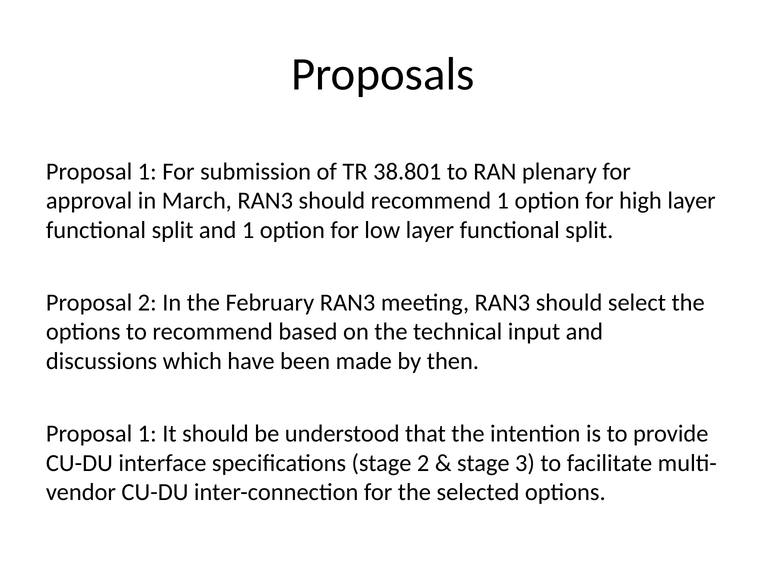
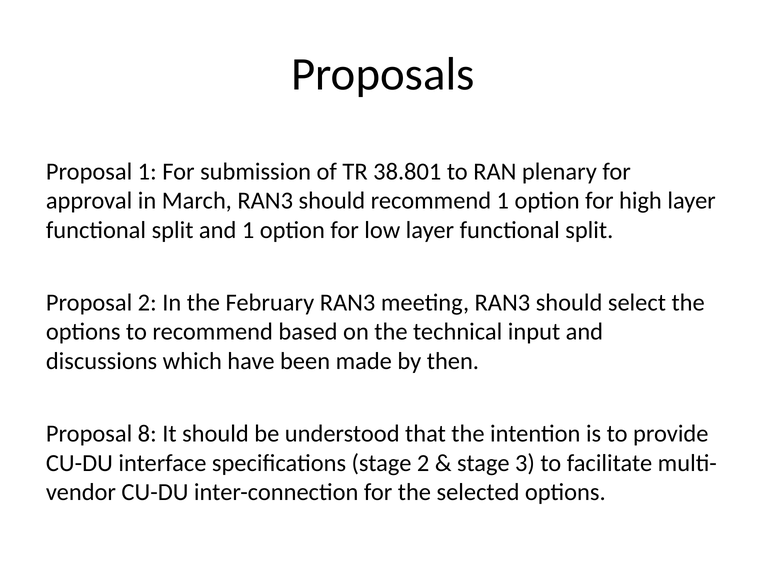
1: 1 -> 8 (147, 433)
